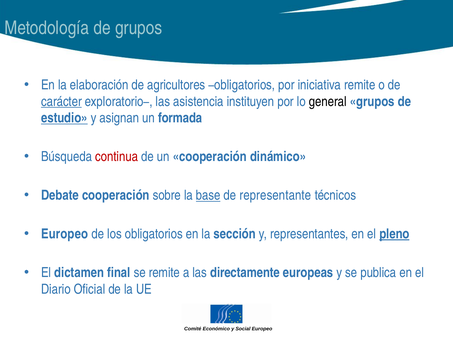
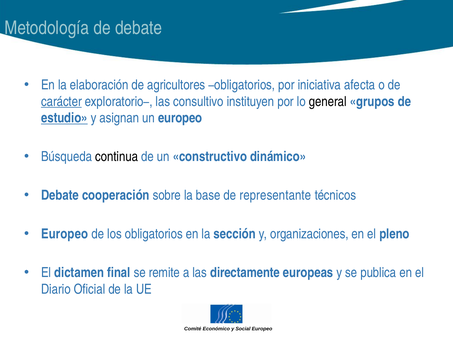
de grupos: grupos -> debate (139, 28)
iniciativa remite: remite -> afecta (360, 85)
asistencia: asistencia -> consultivo (198, 102)
un formada: formada -> europeo (180, 118)
continua colour: red -> black (117, 157)
un cooperación: cooperación -> constructivo (210, 157)
base underline: present -> none (208, 196)
representantes: representantes -> organizaciones (309, 234)
pleno underline: present -> none (394, 234)
